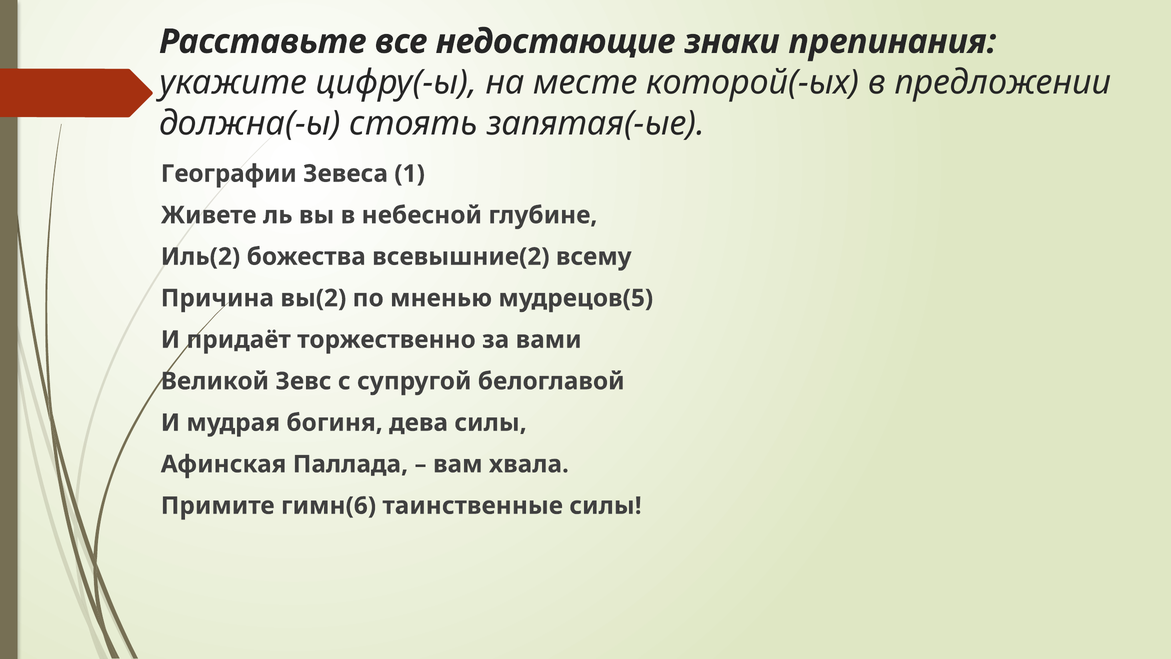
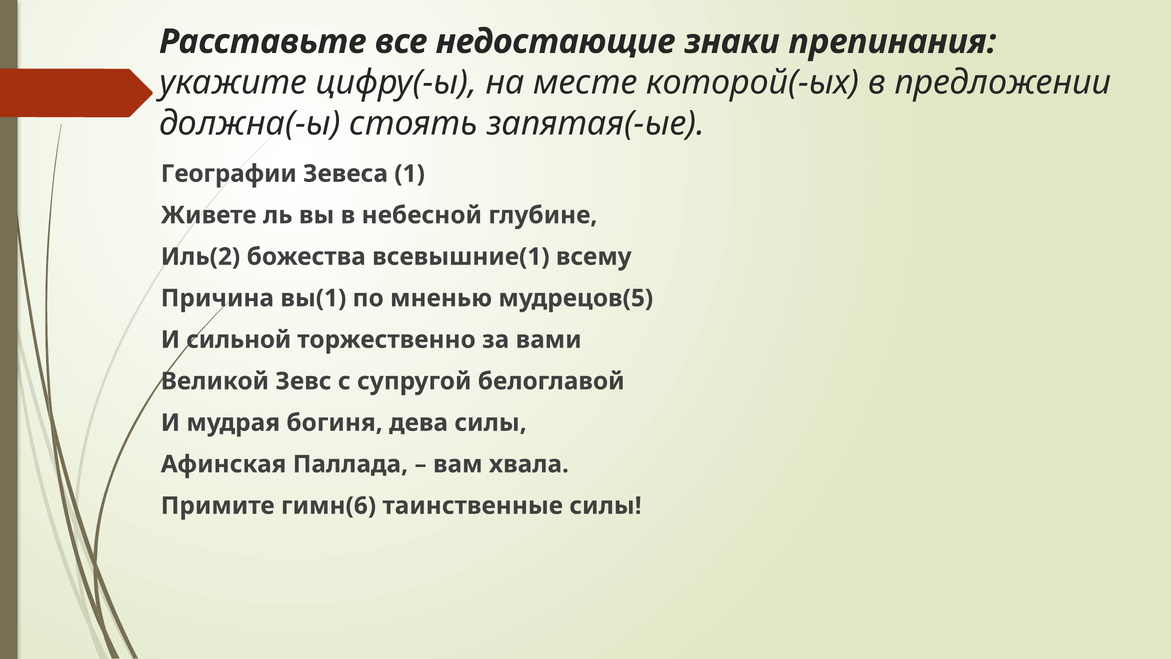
всевышние(2: всевышние(2 -> всевышние(1 (461, 257)
вы(2: вы(2 -> вы(1 (313, 298)
придаёт: придаёт -> сильной (239, 340)
